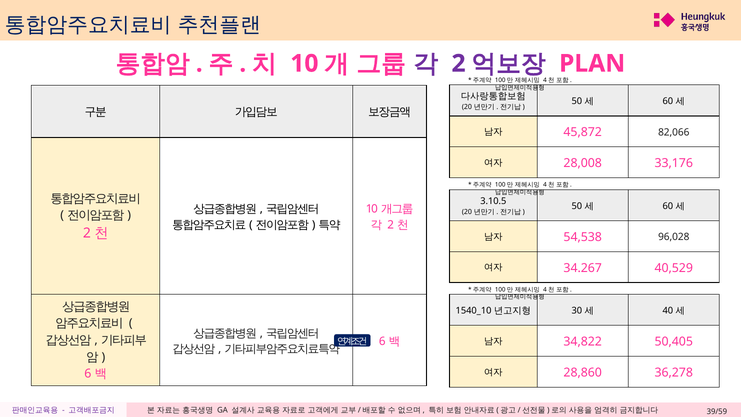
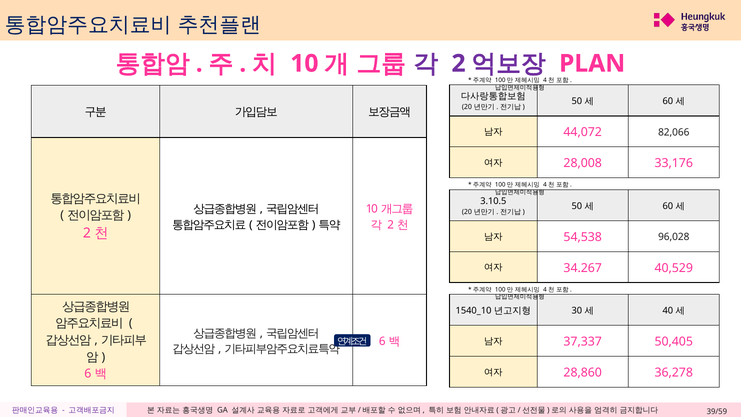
45,872: 45,872 -> 44,072 (583, 132)
34,822: 34,822 -> 37,337 (583, 342)
